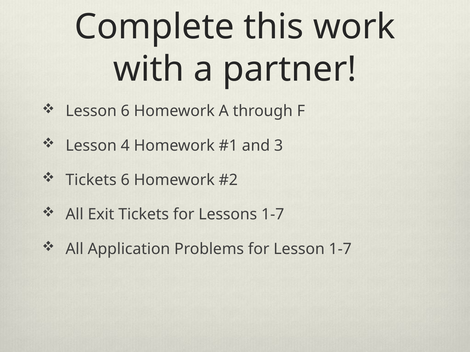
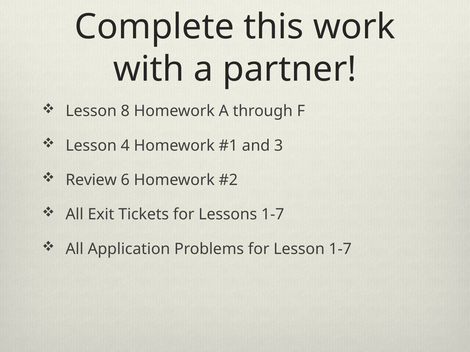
Lesson 6: 6 -> 8 (125, 111)
Tickets: Tickets -> Review (91, 180)
